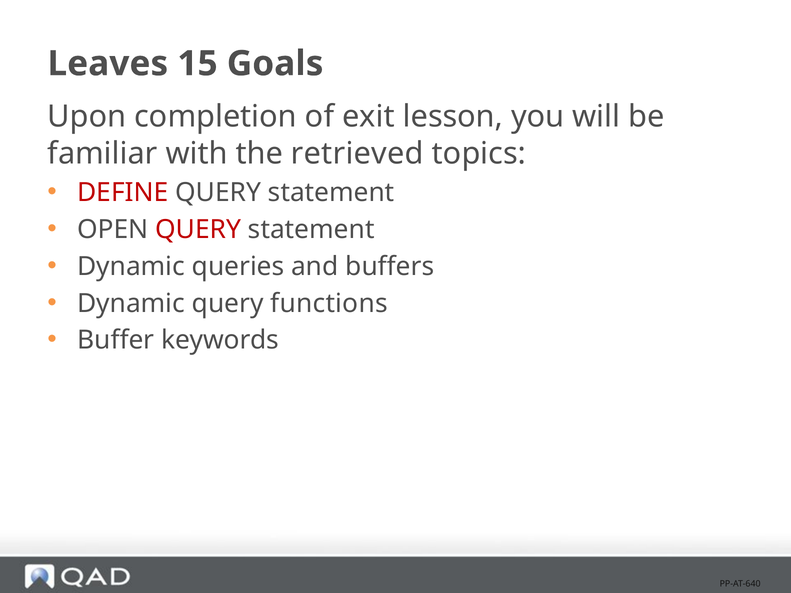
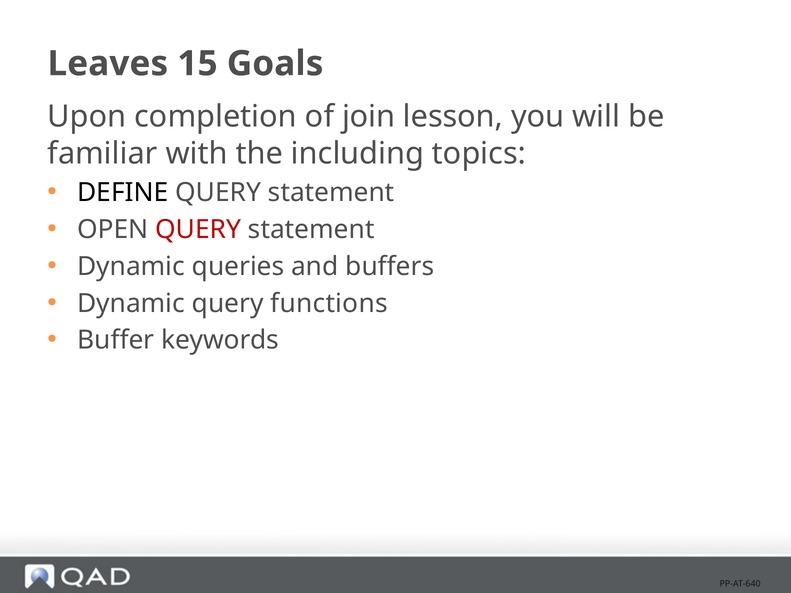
exit: exit -> join (369, 117)
retrieved: retrieved -> including (358, 154)
DEFINE colour: red -> black (123, 193)
